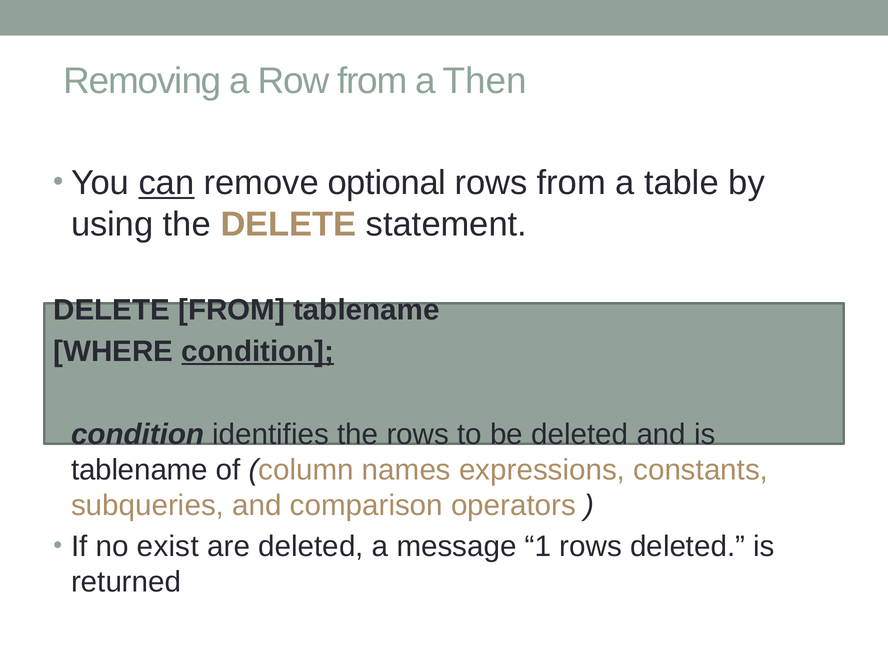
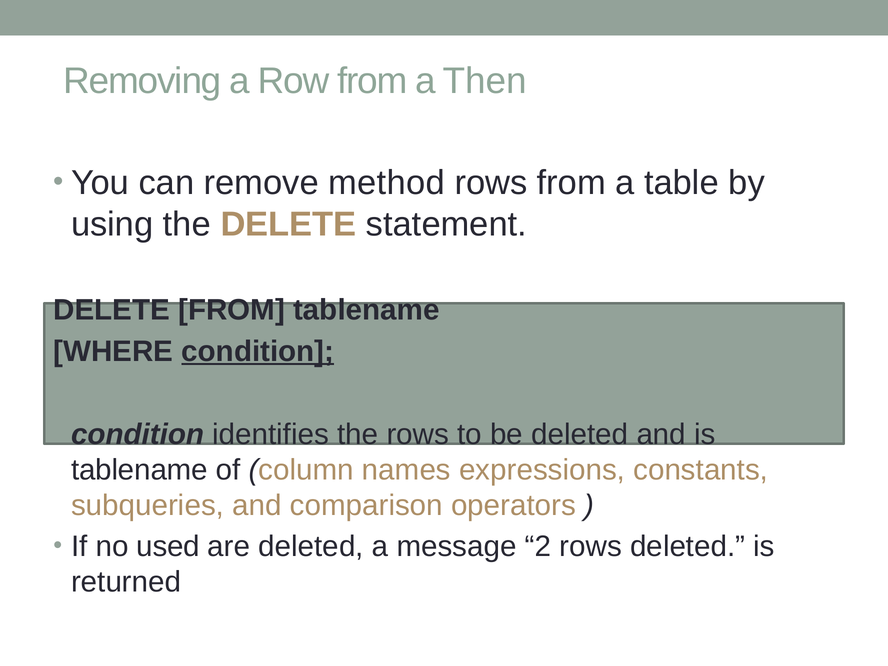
can underline: present -> none (167, 183)
optional: optional -> method (387, 183)
exist: exist -> used (168, 547)
1: 1 -> 2 (538, 547)
